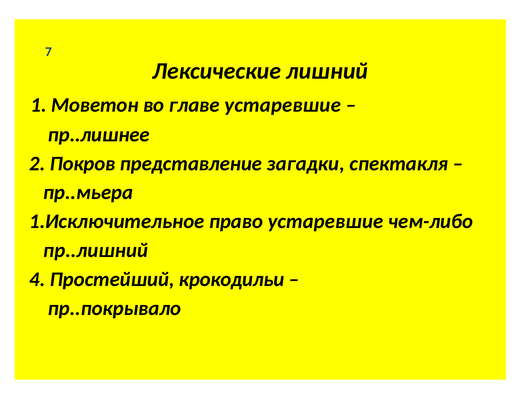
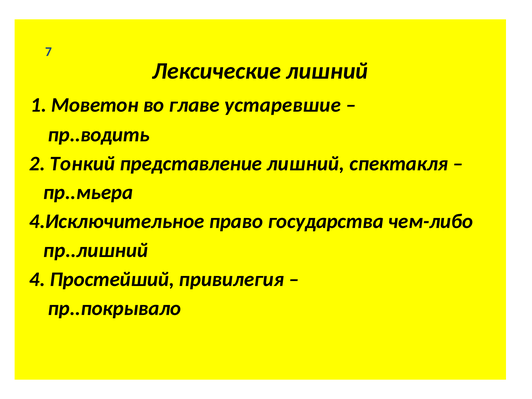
пр..лишнее: пр..лишнее -> пр..водить (99, 135)
Покров: Покров -> Тонкий (82, 164)
представление загадки: загадки -> лишний (306, 164)
1.Исключительное: 1.Исключительное -> 4.Исключительное (117, 221)
право устаревшие: устаревшие -> государства (326, 221)
крокодильи: крокодильи -> привилегия (232, 279)
